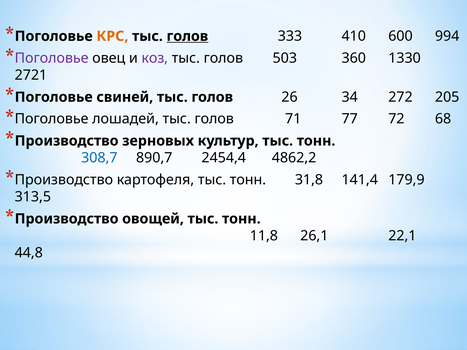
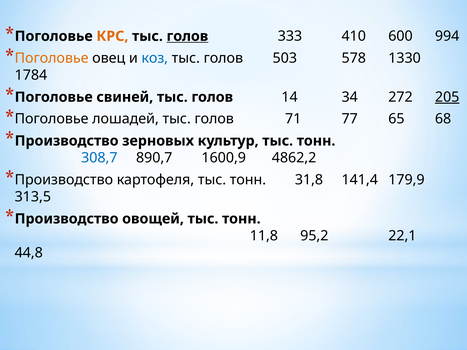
Поголовье colour: purple -> orange (52, 58)
коз colour: purple -> blue (155, 58)
360: 360 -> 578 (354, 58)
2721: 2721 -> 1784 (31, 75)
26: 26 -> 14 (290, 97)
205 underline: none -> present (447, 97)
72: 72 -> 65 (396, 119)
2454,4: 2454,4 -> 1600,9 (224, 158)
26,1: 26,1 -> 95,2 (314, 236)
